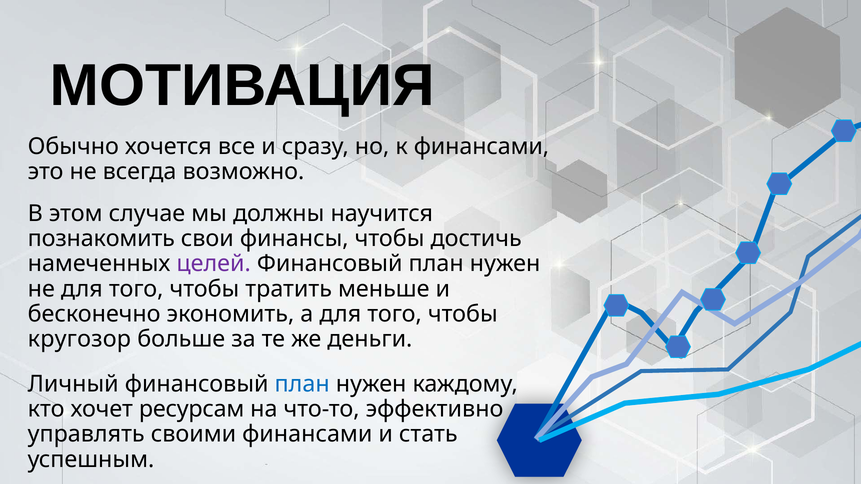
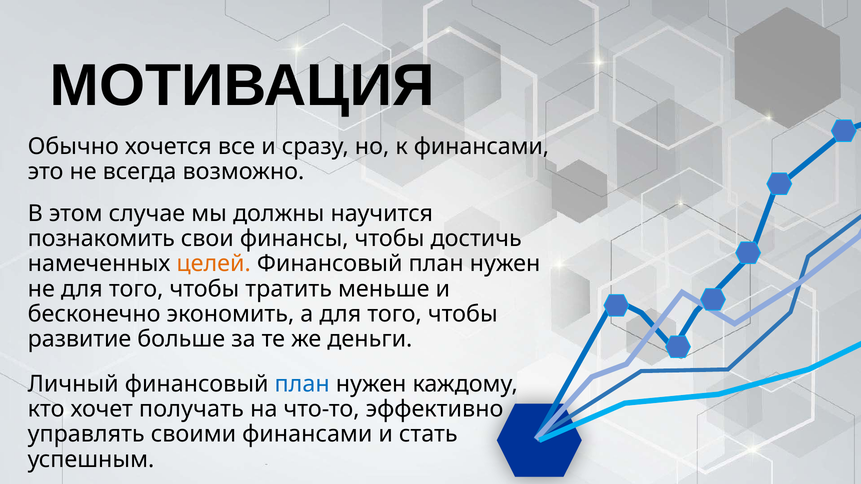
целей colour: purple -> orange (214, 264)
кругозор: кругозор -> развитие (80, 339)
ресурсам: ресурсам -> получать (191, 409)
